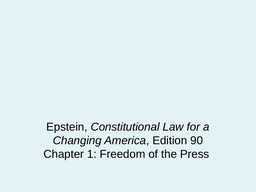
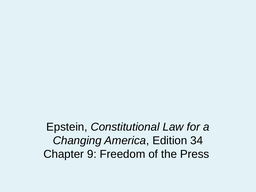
90: 90 -> 34 (197, 141)
1: 1 -> 9 (92, 154)
